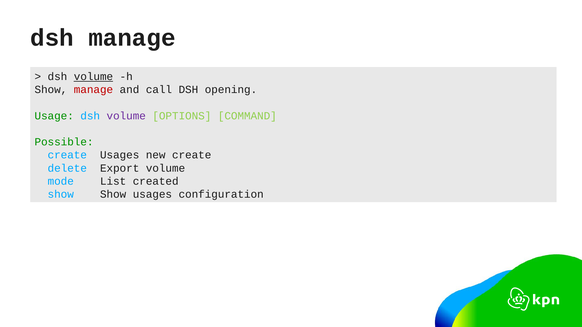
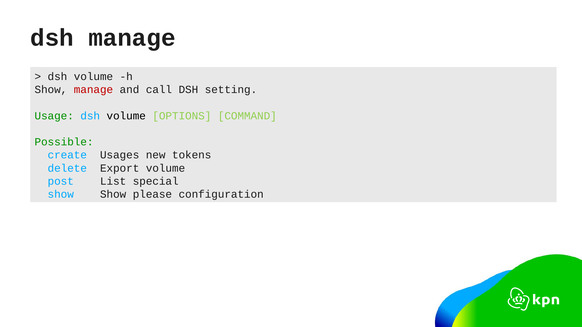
volume underline: present -> none (93, 77)
opening: opening -> setting (231, 90)
volume colour: purple -> black (126, 116)
new create: create -> tokens (192, 155)
mode: mode -> post (61, 181)
created: created -> special (156, 181)
Show usages: usages -> please (152, 194)
